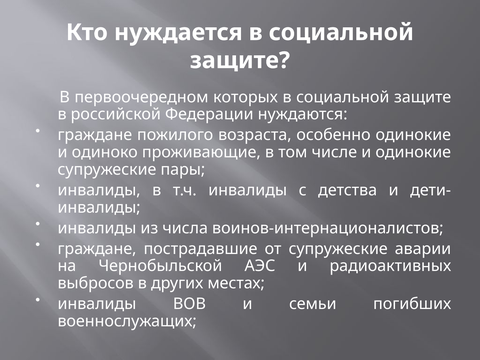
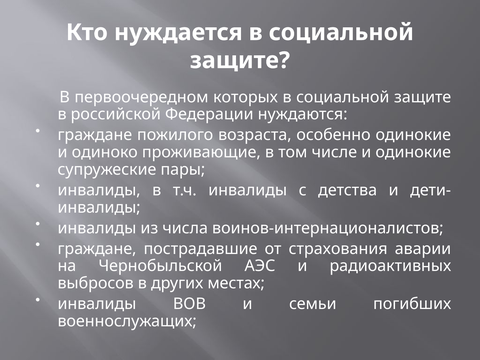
от супружеские: супружеские -> страхования (338, 249)
